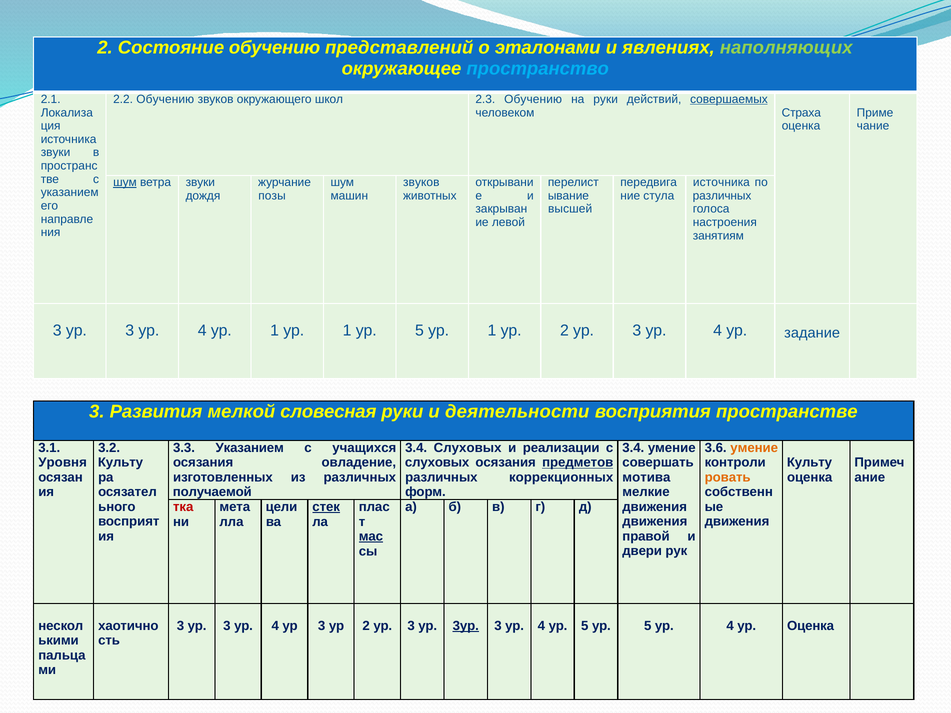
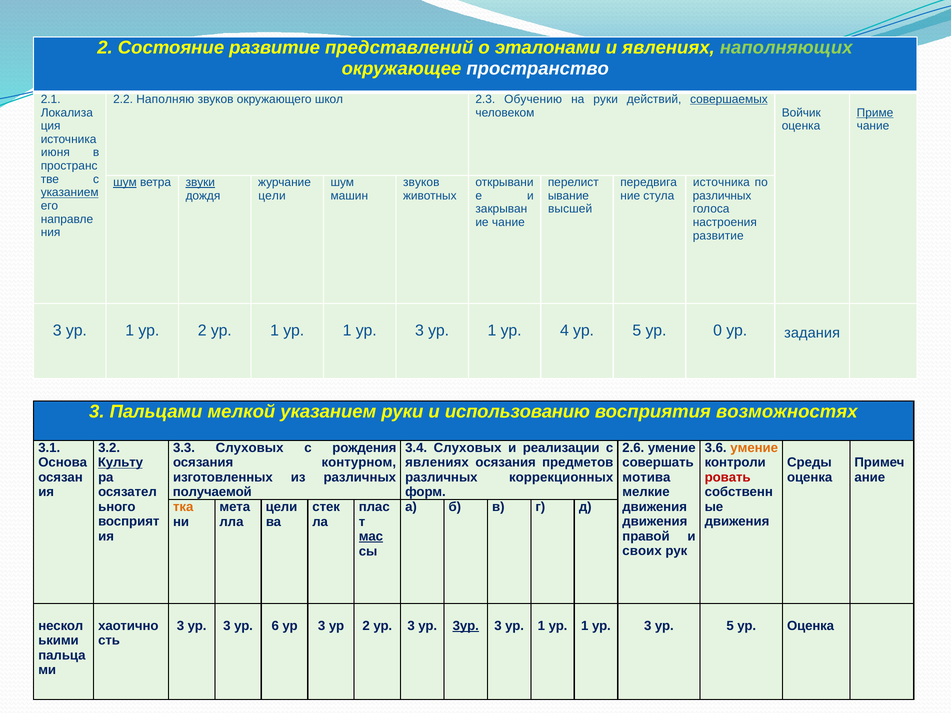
Состояние обучению: обучению -> развитие (275, 48)
пространство colour: light blue -> white (538, 69)
2.2 Обучению: Обучению -> Наполняю (165, 99)
Страха: Страха -> Войчик (801, 113)
Приме underline: none -> present (875, 113)
звуки: звуки -> июня (55, 153)
звуки underline: none -> present (200, 182)
указанием underline: none -> present (70, 193)
позы: позы -> цели (272, 196)
левой: левой -> чание (508, 222)
занятиям: занятиям -> развитие (718, 236)
3: 3 -> 1 (130, 331)
4: 4 -> 2 (202, 331)
5: 5 -> 3 (420, 331)
1 ур 2: 2 -> 4 (564, 331)
3: 3 -> 5 (637, 331)
4: 4 -> 0 (718, 331)
задание: задание -> задания (812, 333)
Развития: Развития -> Пальцами (156, 412)
мелкой словесная: словесная -> указанием (328, 412)
деятельности: деятельности -> использованию (517, 412)
пространстве: пространстве -> возможностях (787, 412)
3.3 Указанием: Указанием -> Слуховых (250, 448)
учащихся: учащихся -> рождения (364, 448)
3.4: 3.4 -> 2.6 (633, 448)
Уровня: Уровня -> Основа (63, 463)
Культу underline: none -> present (120, 463)
овладение: овладение -> контурном (359, 463)
слуховых: слуховых -> явлениях (437, 463)
предметов underline: present -> none (578, 463)
Культу: Культу -> Среды (809, 463)
ровать colour: orange -> red (728, 478)
тка colour: red -> orange (183, 507)
стек underline: present -> none (326, 507)
двери: двери -> своих (642, 551)
4: 4 -> 6 (275, 626)
4: 4 -> 1 (541, 626)
5: 5 -> 1 (585, 626)
5: 5 -> 3 (648, 626)
4: 4 -> 5 (730, 626)
